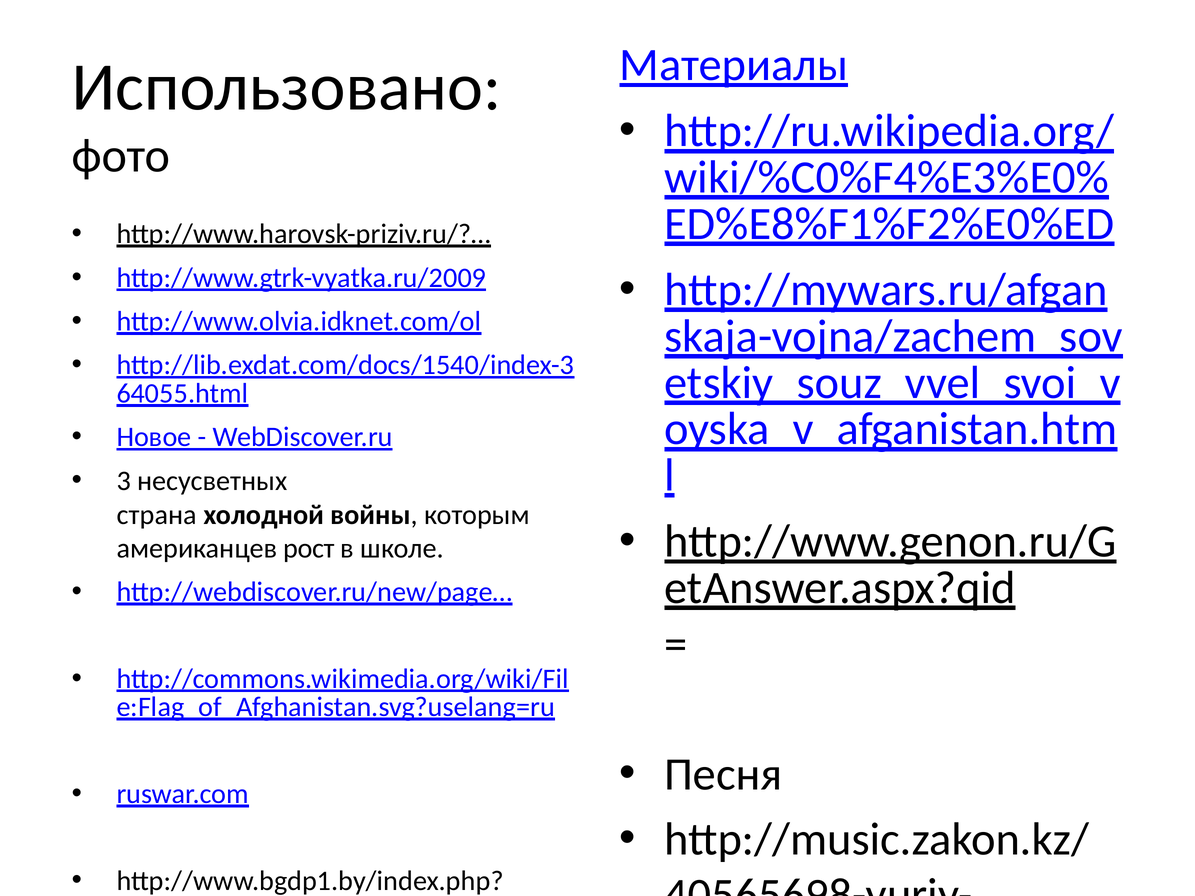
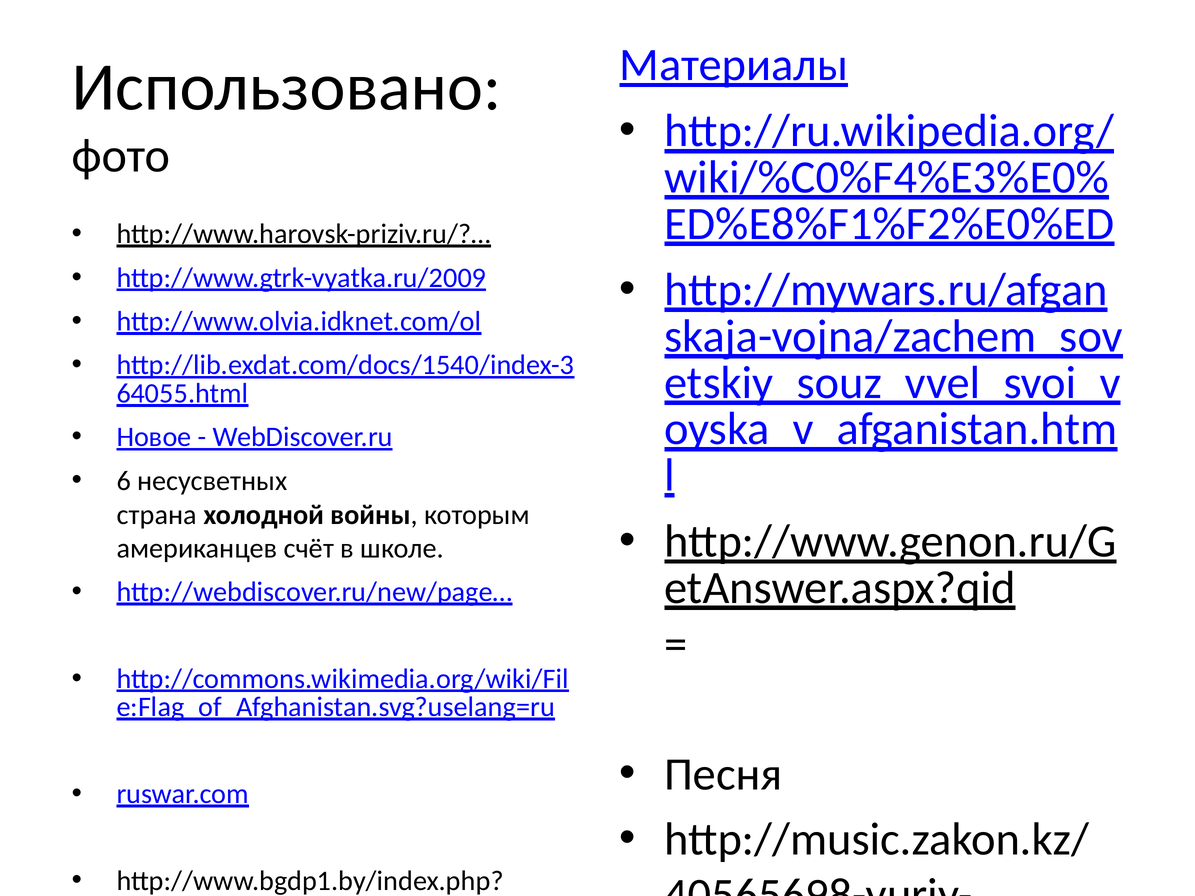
3: 3 -> 6 (124, 481)
рост: рост -> счёт (309, 549)
